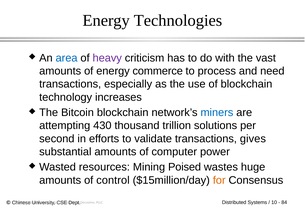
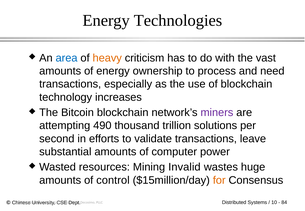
heavy colour: purple -> orange (107, 58)
commerce: commerce -> ownership (158, 71)
miners colour: blue -> purple (217, 113)
430: 430 -> 490 (102, 126)
gives: gives -> leave (253, 139)
Poised: Poised -> Invalid (184, 167)
